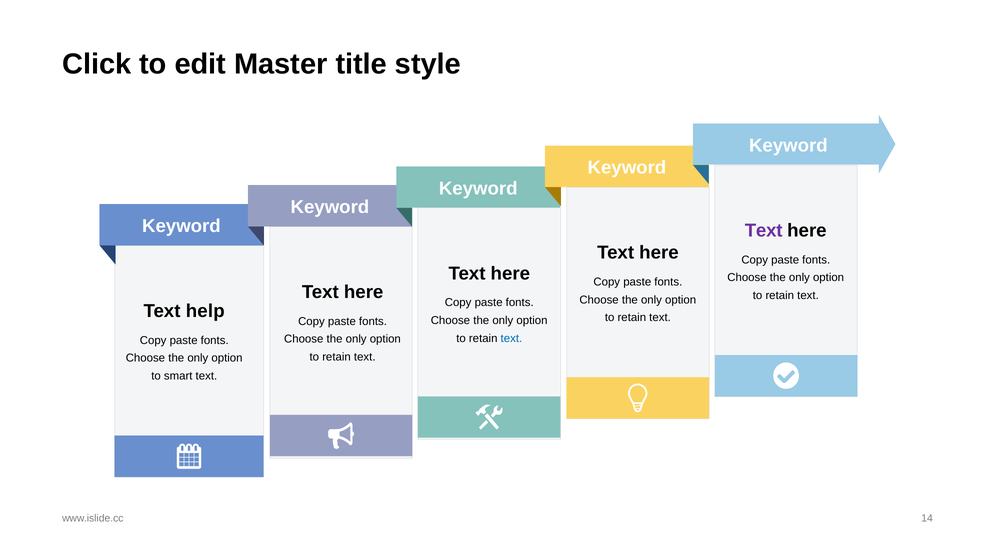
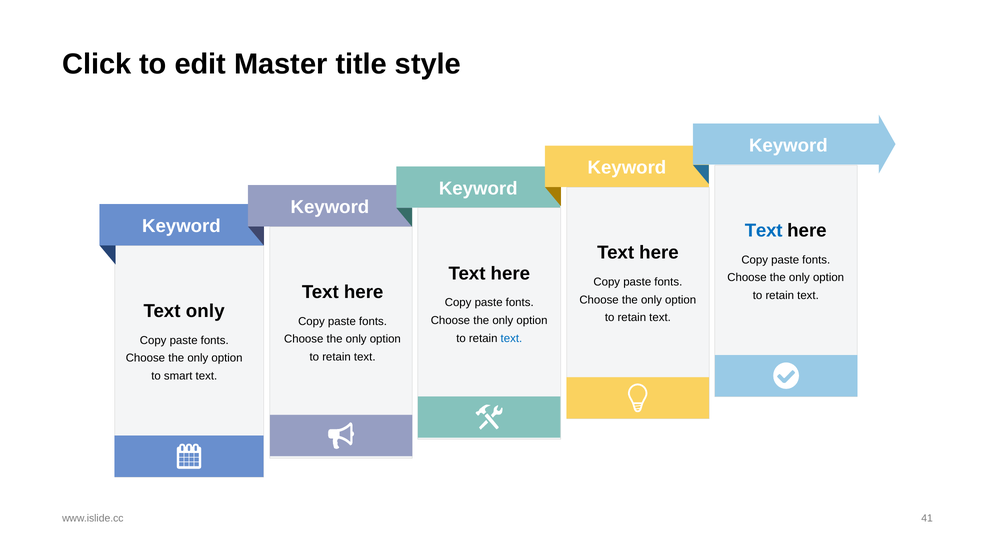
Text colour: purple -> blue (764, 230)
Text help: help -> only (205, 311)
14: 14 -> 41 (927, 518)
